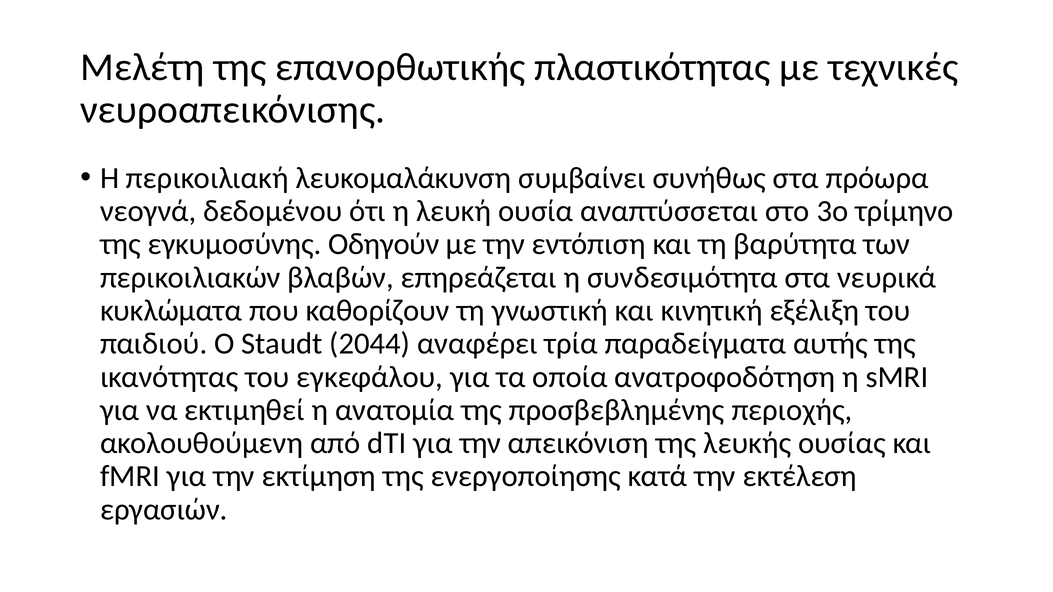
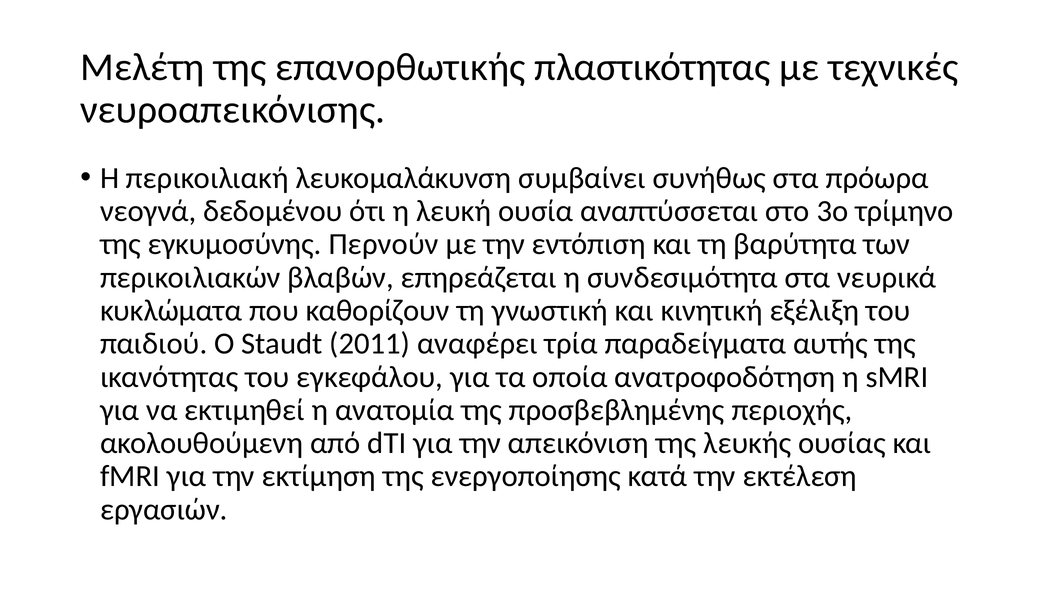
Οδηγούν: Οδηγούν -> Περνούν (384, 244)
2044: 2044 -> 2011 (370, 344)
